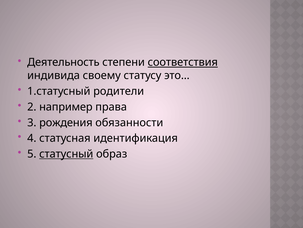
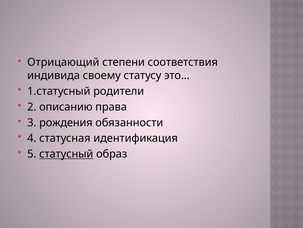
Деятельность: Деятельность -> Отрицающий (63, 62)
соответствия underline: present -> none (183, 62)
например: например -> описанию (66, 107)
